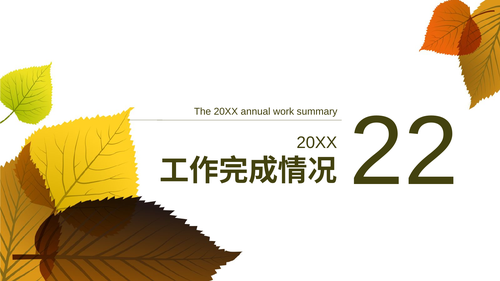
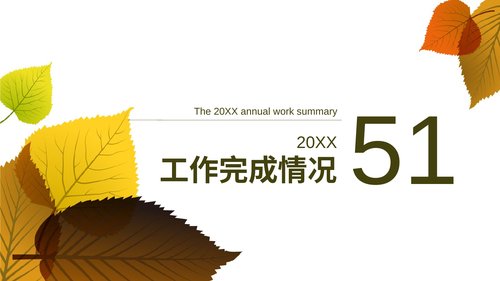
22: 22 -> 51 (404, 152)
